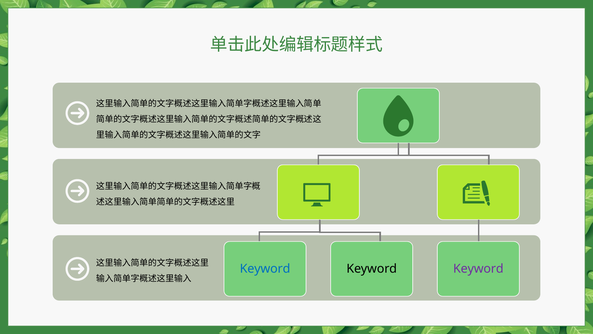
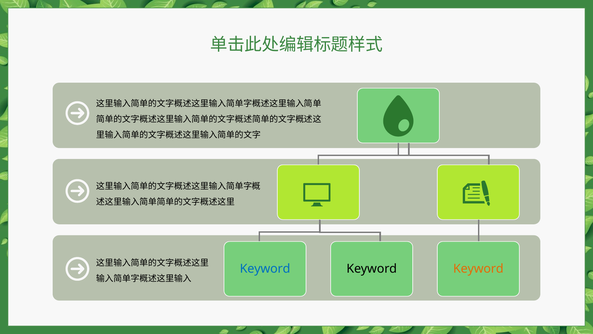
Keyword colour: purple -> orange (478, 268)
